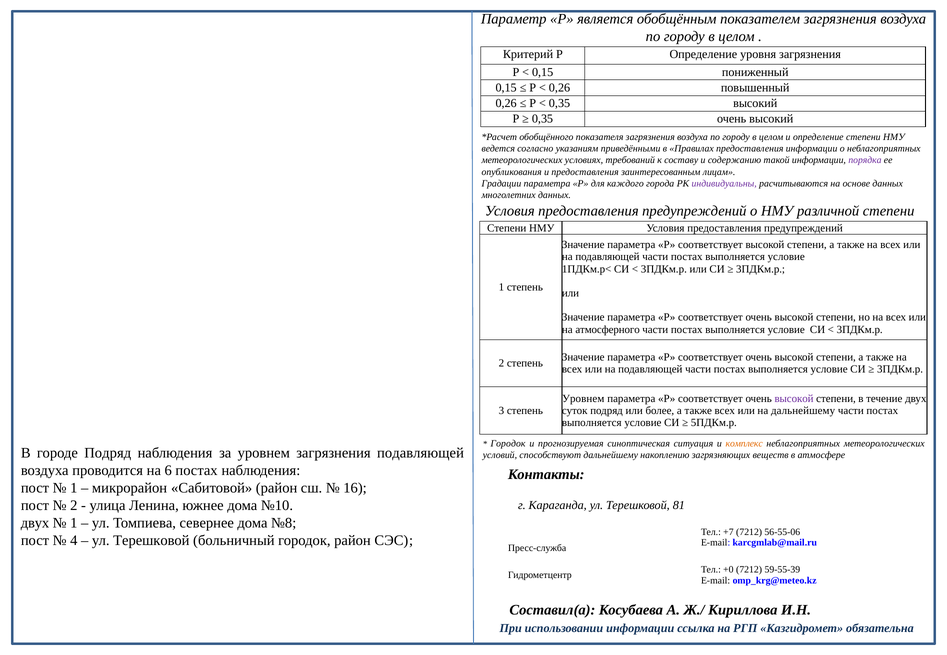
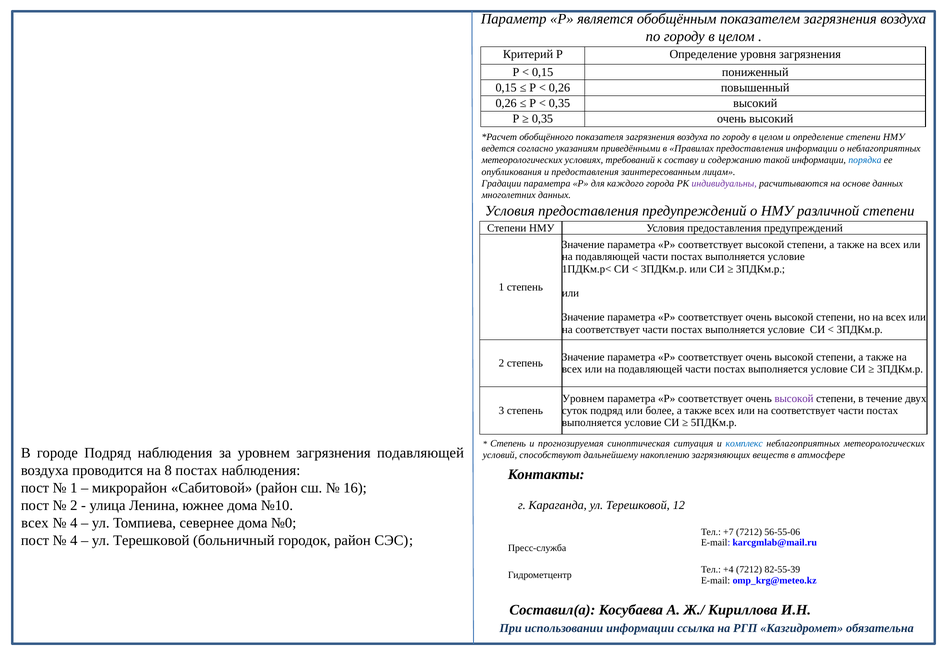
порядка colour: purple -> blue (865, 160)
атмосферного: атмосферного -> соответствует (608, 330)
дальнейшему: дальнейшему -> соответствует (803, 411)
Городок: Городок -> Степень (508, 444)
комплекс colour: orange -> blue (744, 444)
6: 6 -> 8 (168, 471)
81: 81 -> 12 (679, 505)
двух: двух -> всех (35, 523)
1: 1 -> 4 (74, 523)
№8: №8 -> №0 (284, 523)
+0: +0 -> +4 (728, 570)
59-55-39: 59-55-39 -> 82-55-39 (782, 570)
